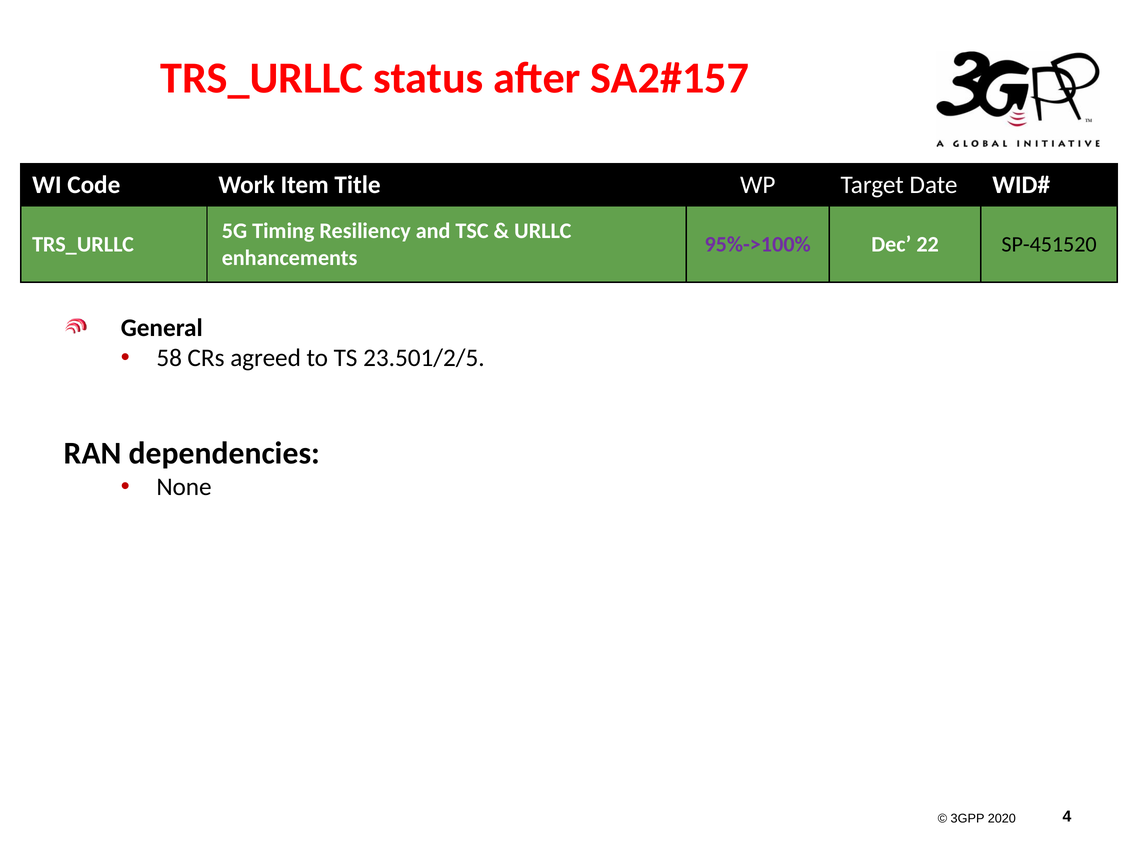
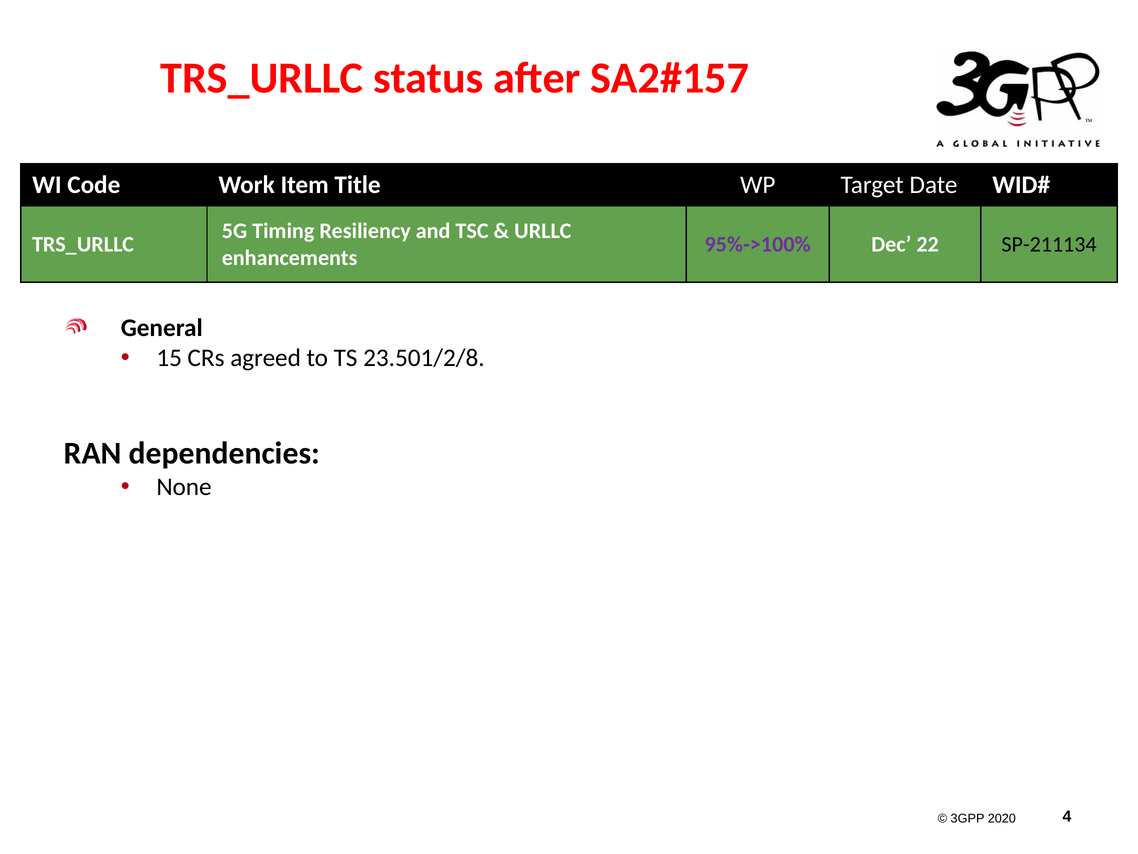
SP-451520: SP-451520 -> SP-211134 (1049, 244)
58: 58 -> 15 (169, 358)
23.501/2/5: 23.501/2/5 -> 23.501/2/8 (424, 358)
